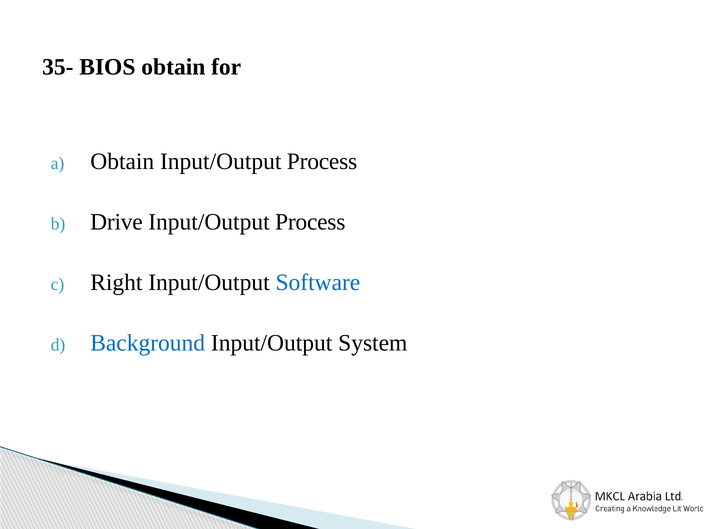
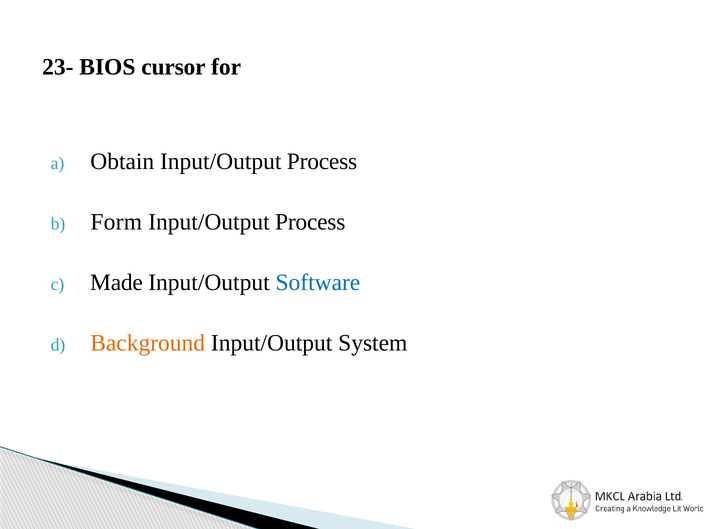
35-: 35- -> 23- (58, 67)
BIOS obtain: obtain -> cursor (173, 67)
Drive: Drive -> Form (116, 222)
Right: Right -> Made (116, 282)
Background colour: blue -> orange (148, 343)
